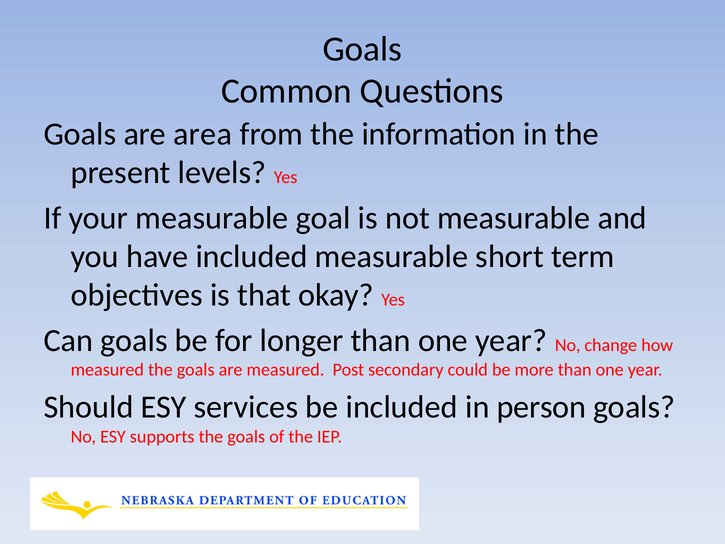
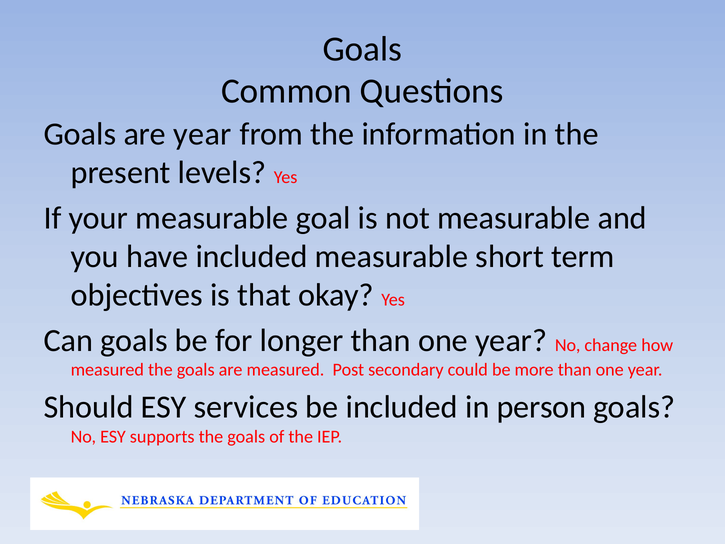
are area: area -> year (203, 134)
